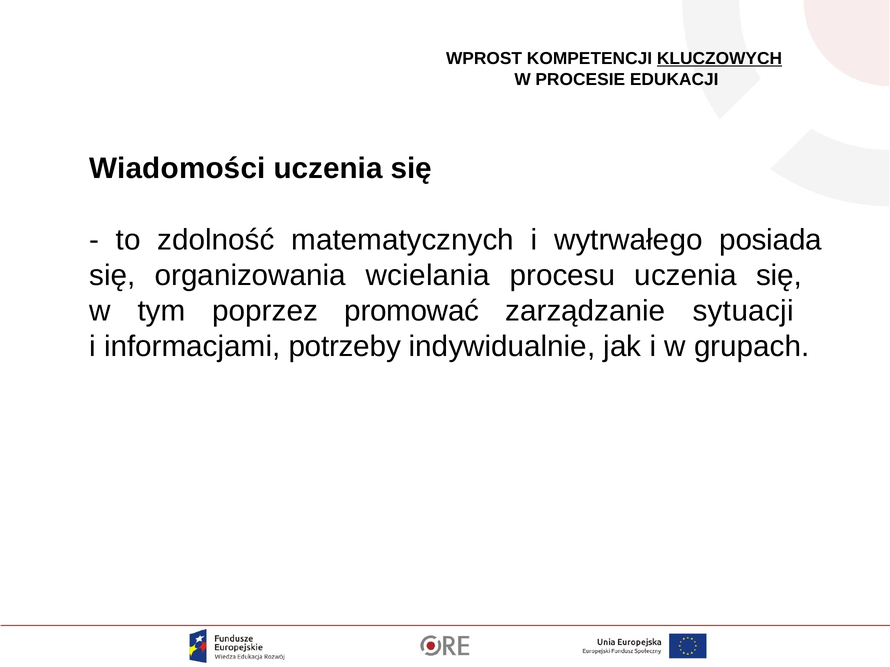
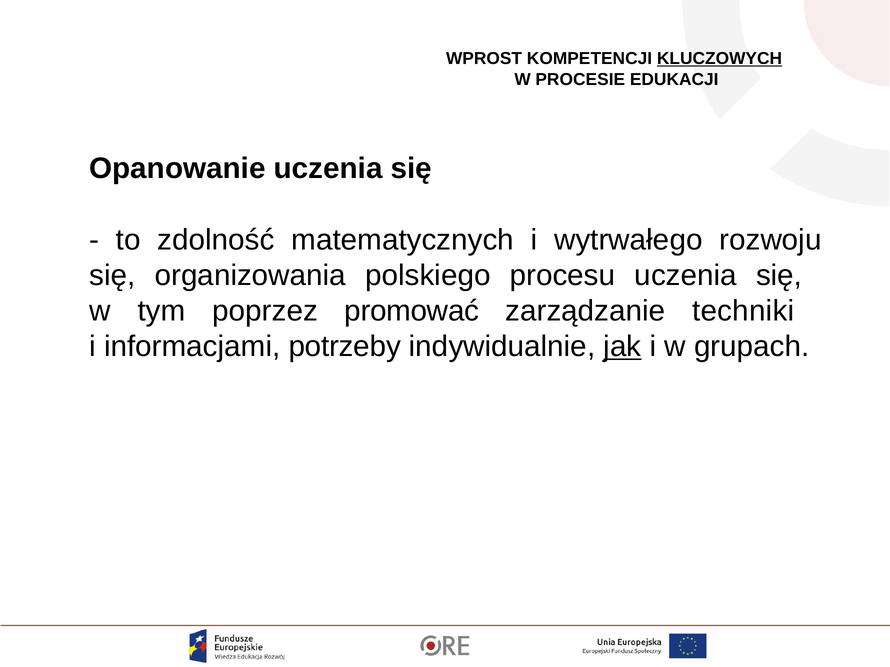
Wiadomości: Wiadomości -> Opanowanie (177, 169)
posiada: posiada -> rozwoju (770, 240)
wcielania: wcielania -> polskiego (428, 276)
sytuacji: sytuacji -> techniki (743, 311)
jak underline: none -> present (622, 347)
